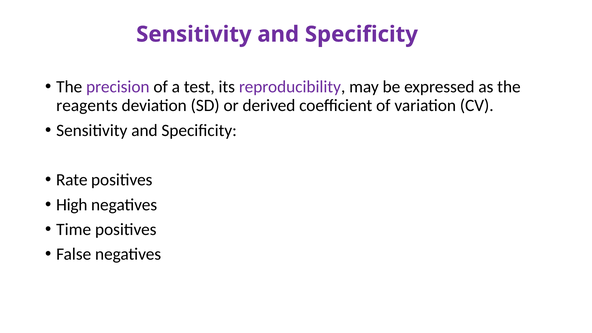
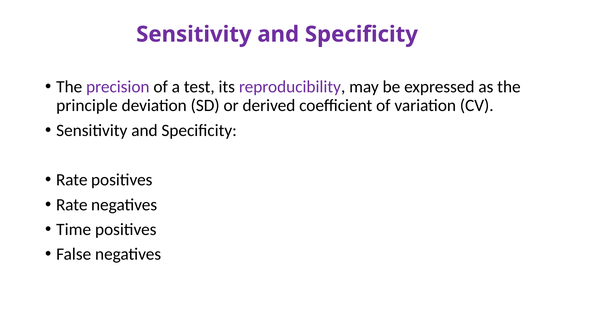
reagents: reagents -> principle (87, 106)
High: High -> Rate (72, 205)
